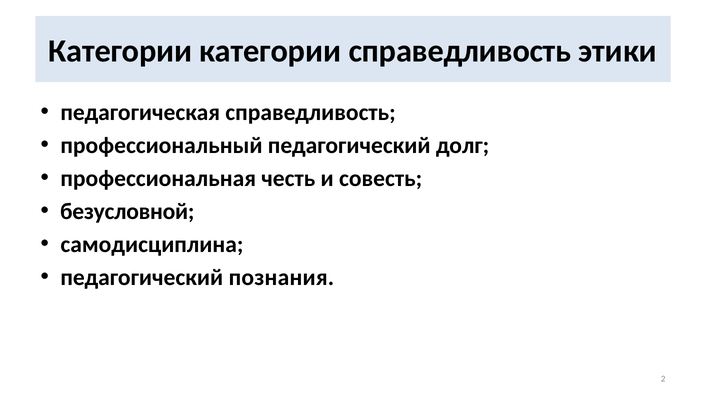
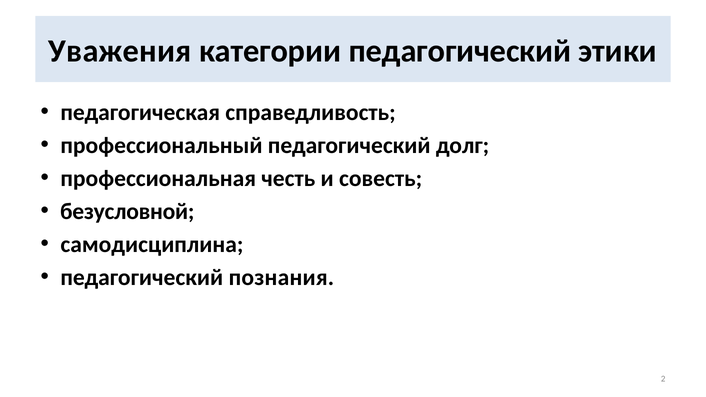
Категории: Категории -> Уважения (120, 51)
категории справедливость: справедливость -> педагогический (460, 51)
